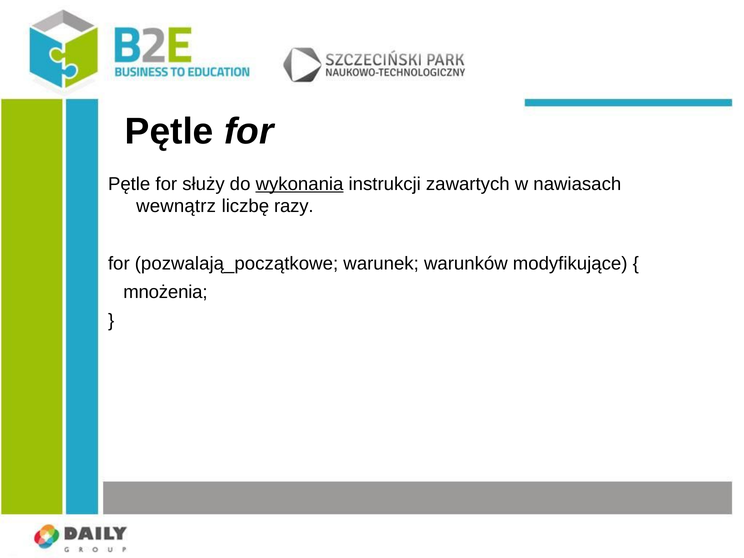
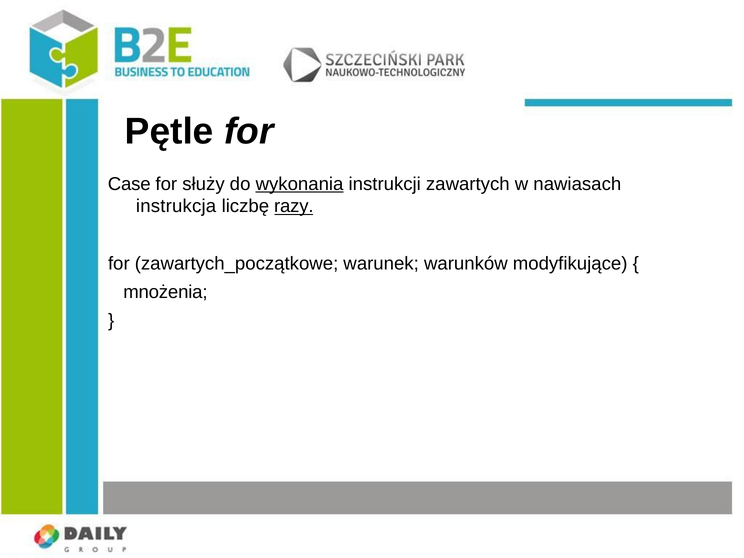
Pętle: Pętle -> Case (129, 184)
wewnątrz: wewnątrz -> instrukcja (176, 206)
razy underline: none -> present (294, 206)
pozwalają_początkowe: pozwalają_początkowe -> zawartych_początkowe (237, 263)
